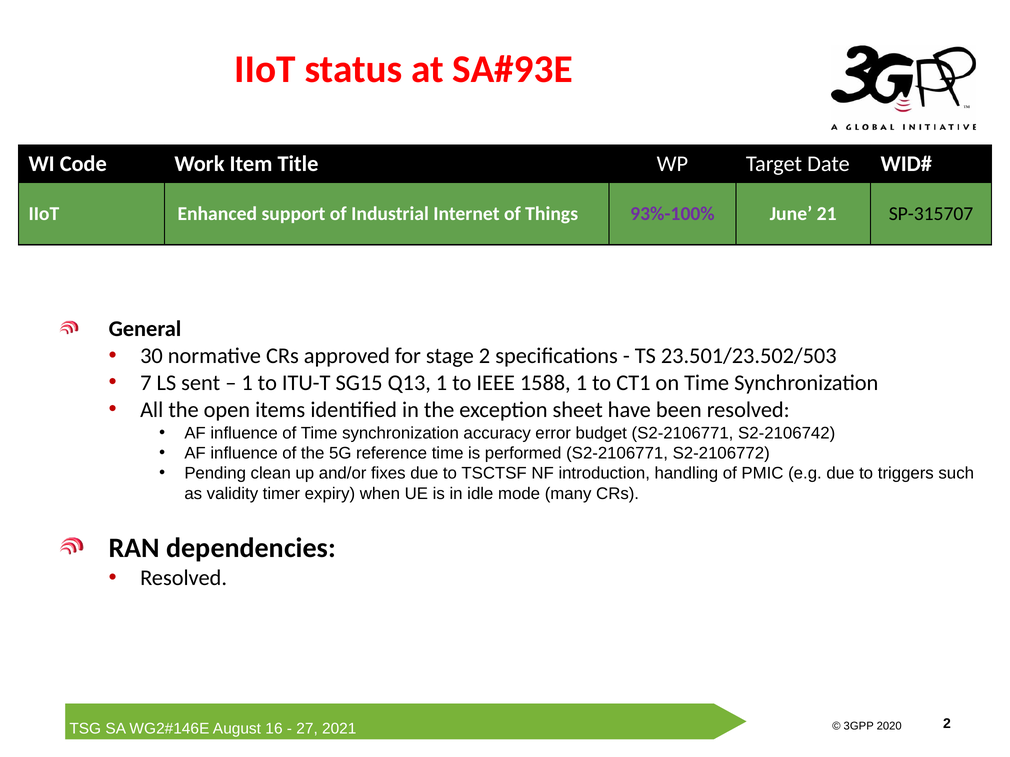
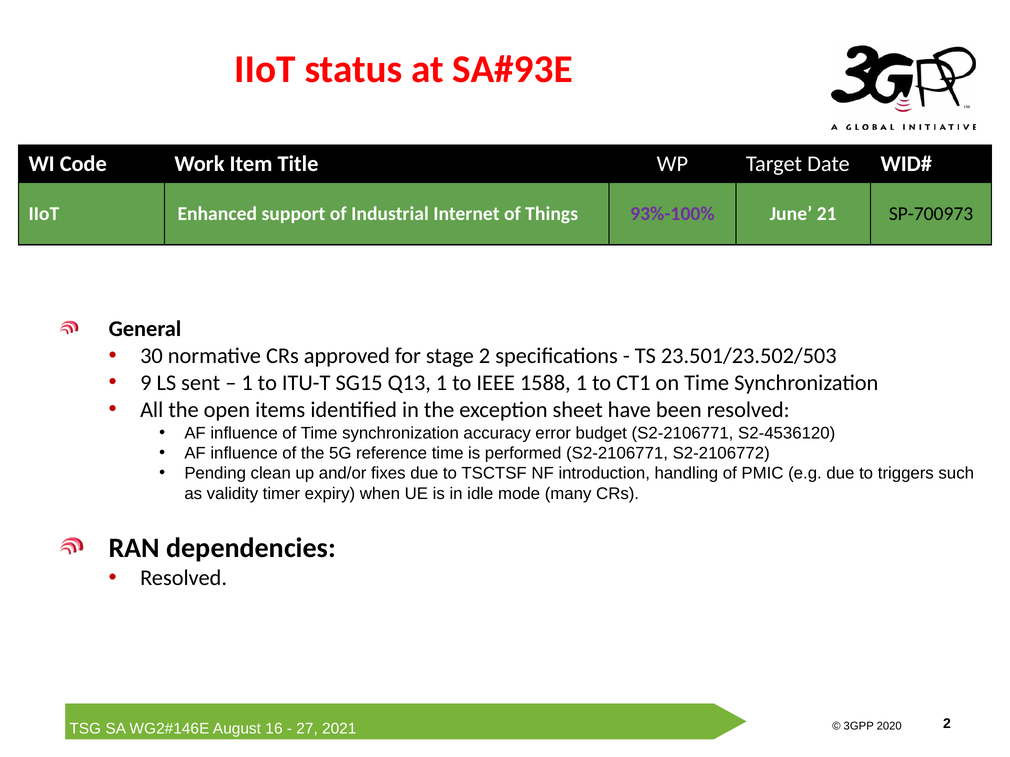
SP-315707: SP-315707 -> SP-700973 (931, 214)
7: 7 -> 9 (146, 383)
S2-2106742: S2-2106742 -> S2-4536120 (787, 433)
